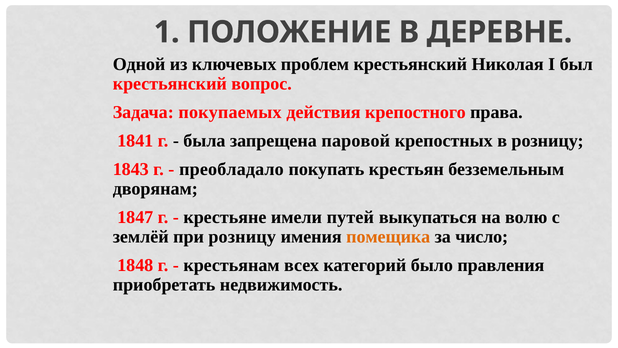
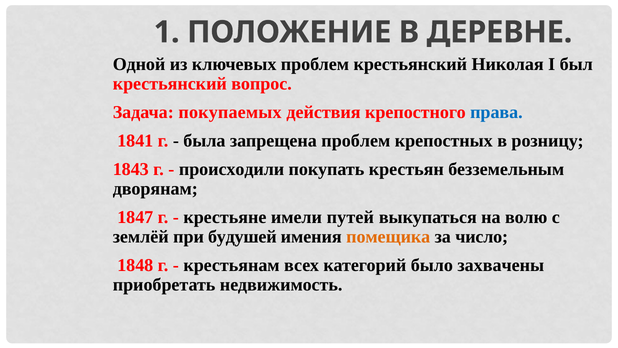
права colour: black -> blue (496, 112)
запрещена паровой: паровой -> проблем (356, 141)
преобладало: преобладало -> происходили (232, 169)
при розницу: розницу -> будушей (242, 237)
правления: правления -> захвачены (501, 265)
